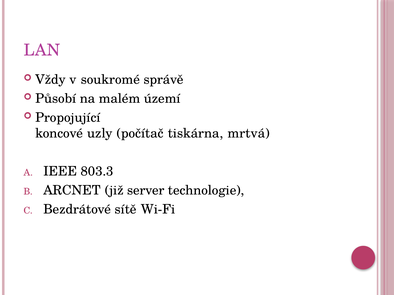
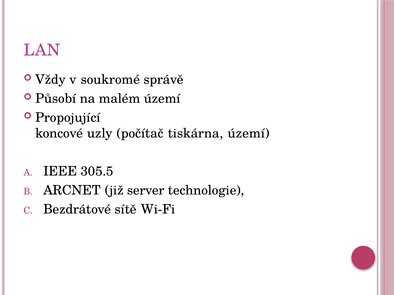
tiskárna mrtvá: mrtvá -> území (249, 134)
803.3: 803.3 -> 305.5 (97, 172)
